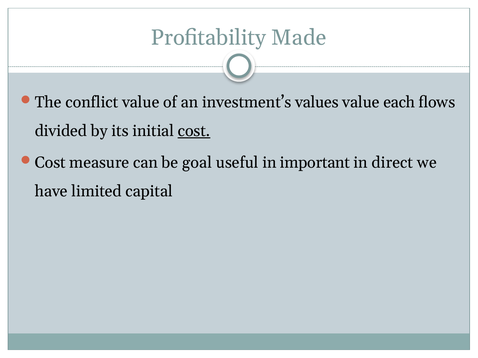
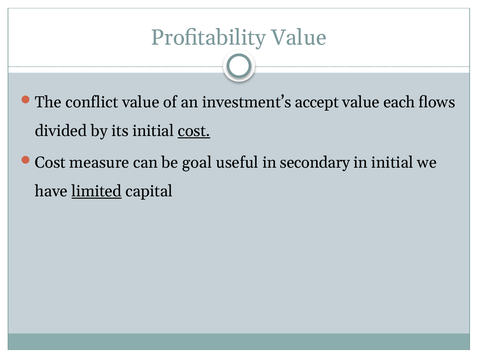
Profitability Made: Made -> Value (299, 38)
values: values -> accept (317, 102)
important: important -> secondary (315, 163)
in direct: direct -> initial (392, 163)
limited underline: none -> present (97, 192)
